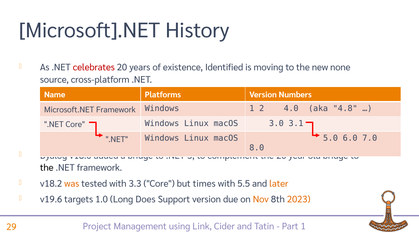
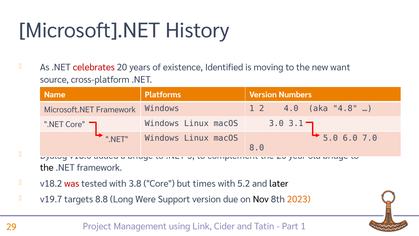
none: none -> want (340, 67)
was colour: orange -> red (72, 183)
3.3: 3.3 -> 3.8 (135, 183)
5.5: 5.5 -> 5.2 (244, 183)
later colour: orange -> black (279, 183)
v19.6: v19.6 -> v19.7 (51, 199)
1.0: 1.0 -> 8.8 (102, 199)
Does: Does -> Were (146, 199)
Nov colour: orange -> black (261, 199)
